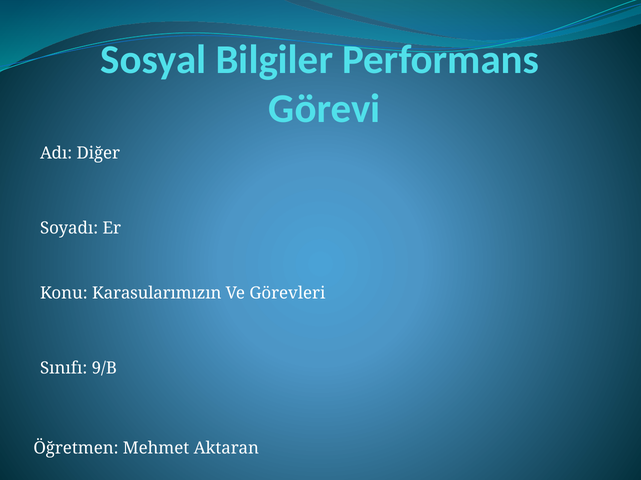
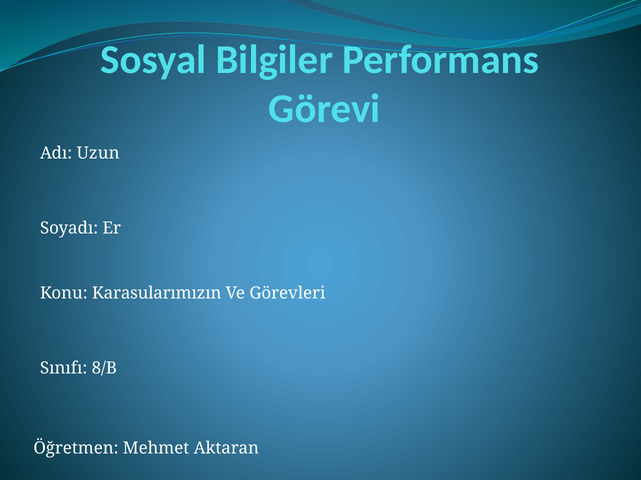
Diğer: Diğer -> Uzun (98, 153)
9/B: 9/B -> 8/B (104, 369)
